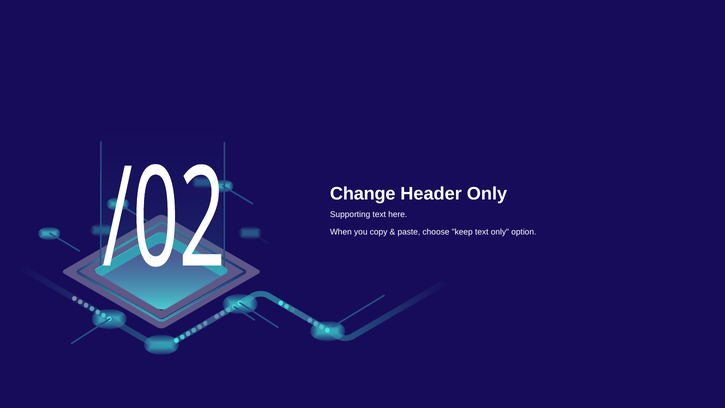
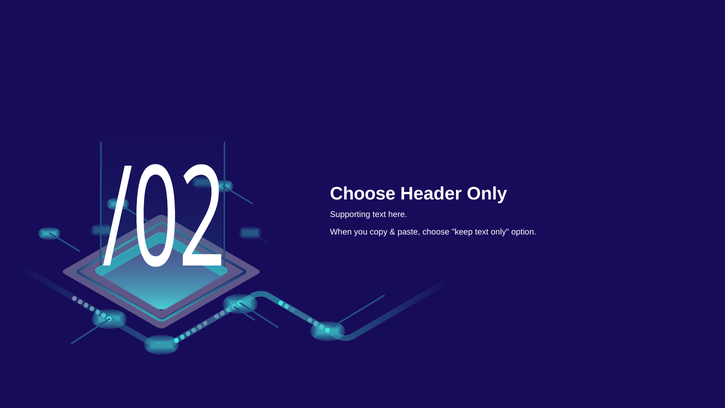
Change: Change -> Choose (363, 194)
